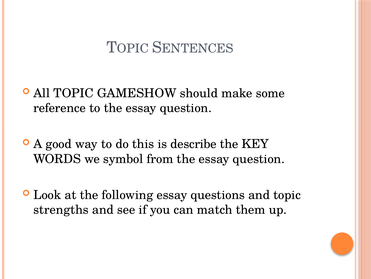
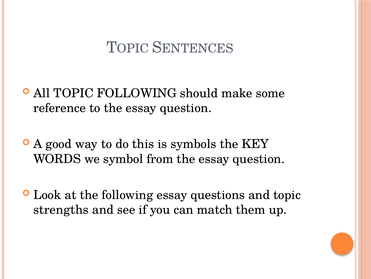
TOPIC GAMESHOW: GAMESHOW -> FOLLOWING (137, 93)
describe: describe -> symbols (194, 144)
